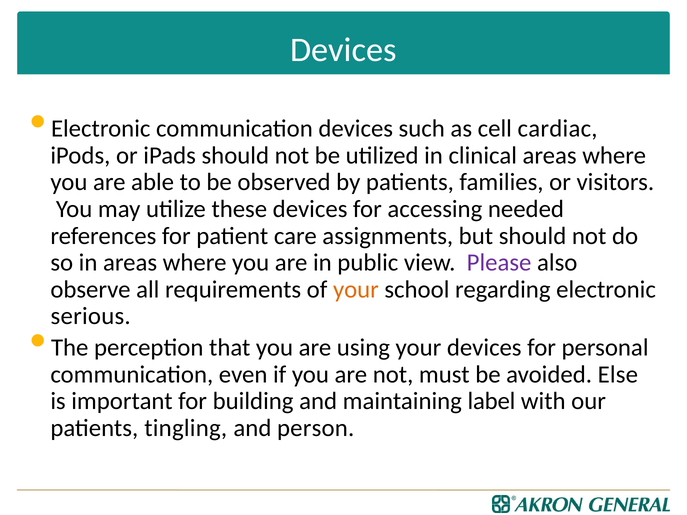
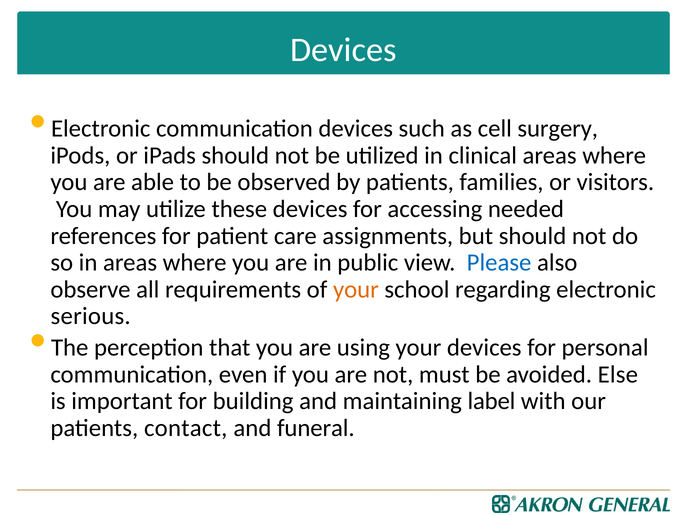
cardiac: cardiac -> surgery (558, 129)
Please colour: purple -> blue (499, 263)
tingling: tingling -> contact (186, 428)
person: person -> funeral (316, 428)
